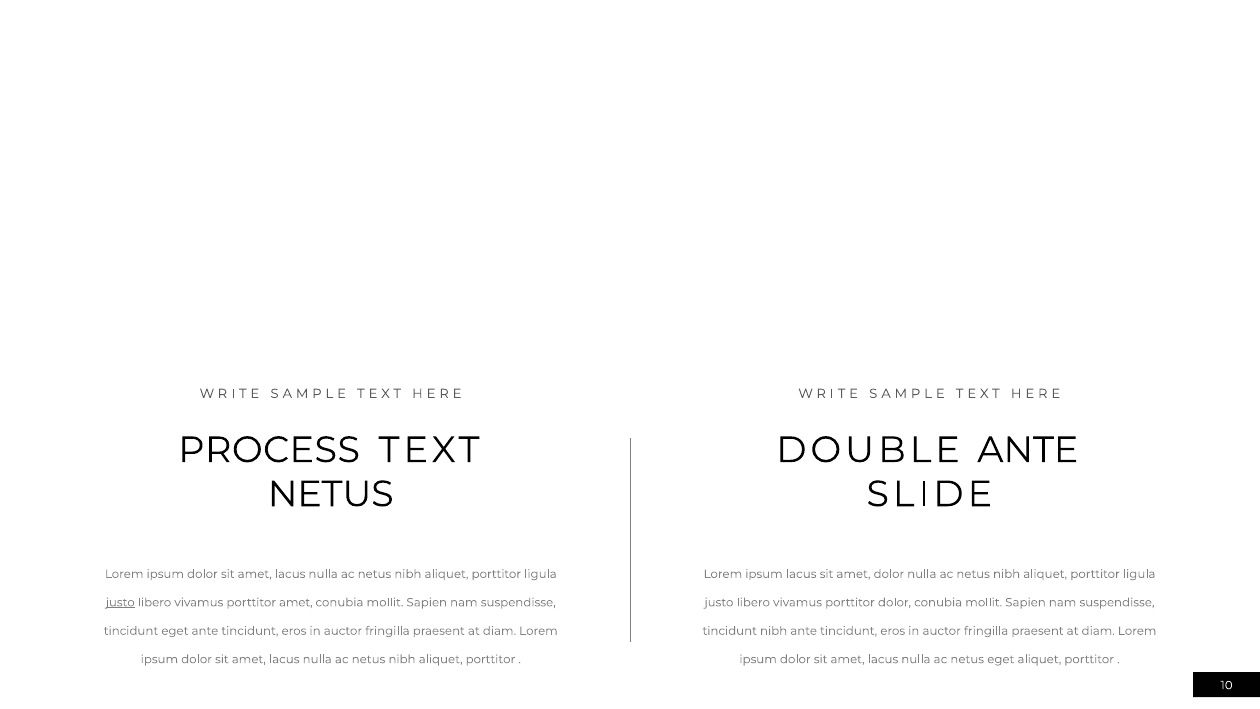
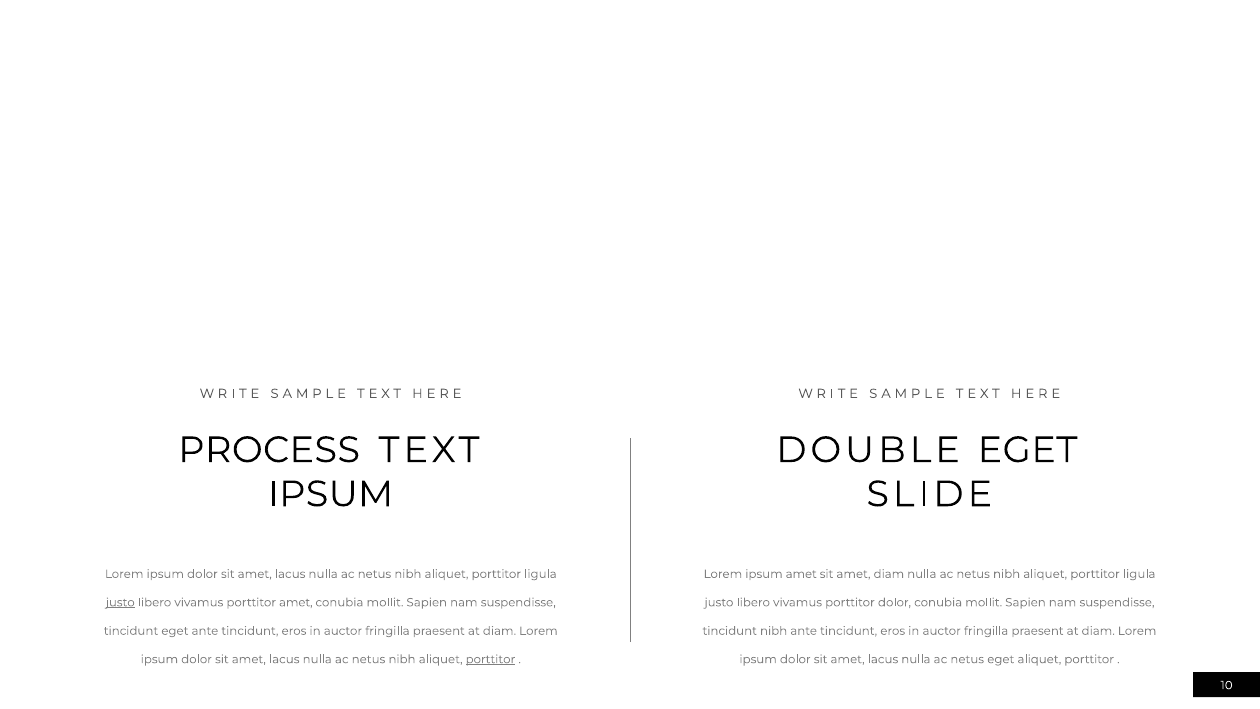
DOUBLE ANTE: ANTE -> EGET (1028, 450)
NETUS: NETUS -> IPSUM (330, 494)
ipsum lacus: lacus -> amet (801, 574)
amet dolor: dolor -> diam (889, 574)
porttitor underline: none -> present (490, 659)
